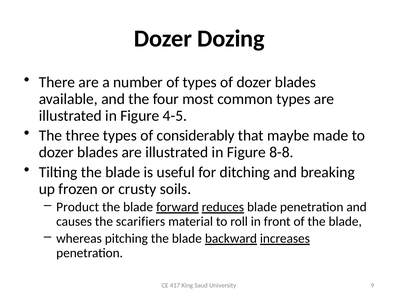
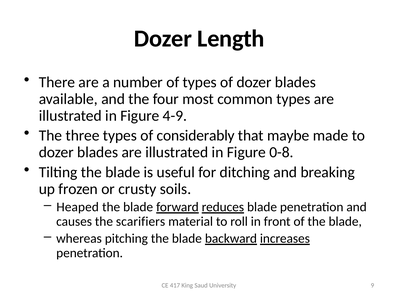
Dozing: Dozing -> Length (231, 39)
4-5: 4-5 -> 4-9 (175, 115)
8-8: 8-8 -> 0-8 (281, 152)
Product: Product -> Heaped (78, 207)
